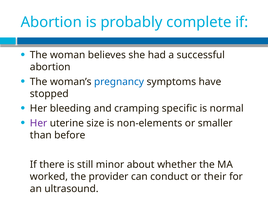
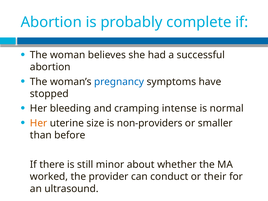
specific: specific -> intense (179, 108)
Her colour: purple -> orange (39, 123)
non-elements: non-elements -> non-providers (150, 123)
